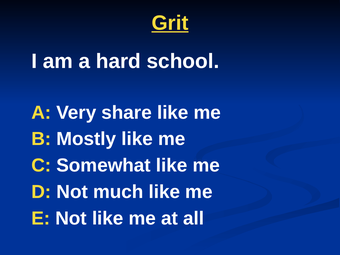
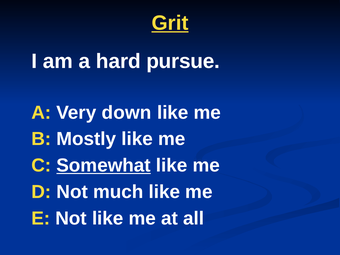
school: school -> pursue (183, 61)
share: share -> down (127, 113)
Somewhat underline: none -> present (104, 165)
